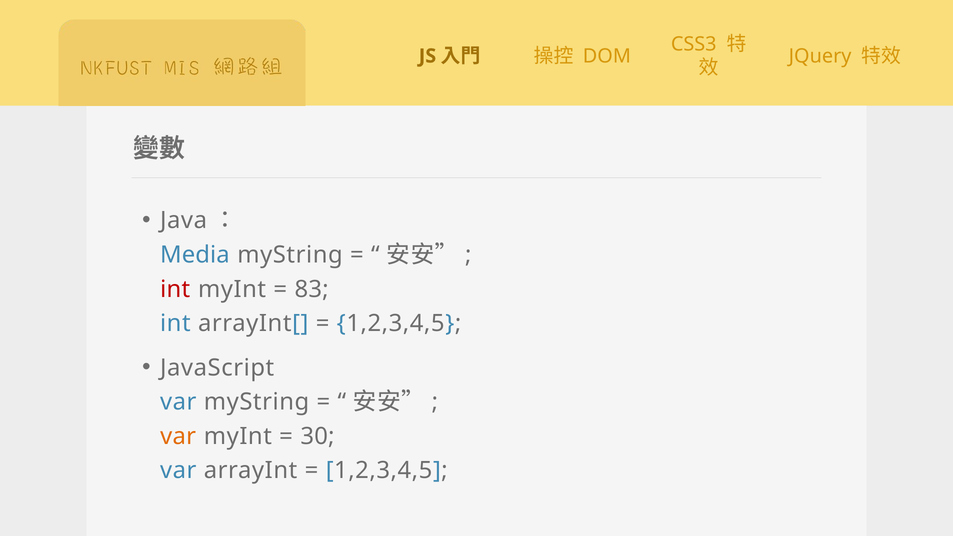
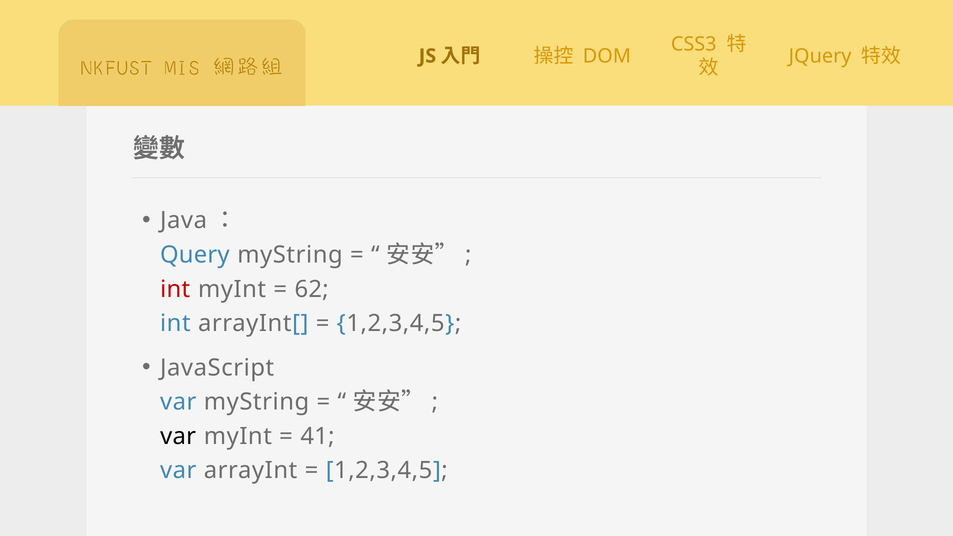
Media: Media -> Query (195, 255)
83: 83 -> 62 (312, 289)
var colour: orange -> black (178, 436)
30: 30 -> 41 (317, 436)
